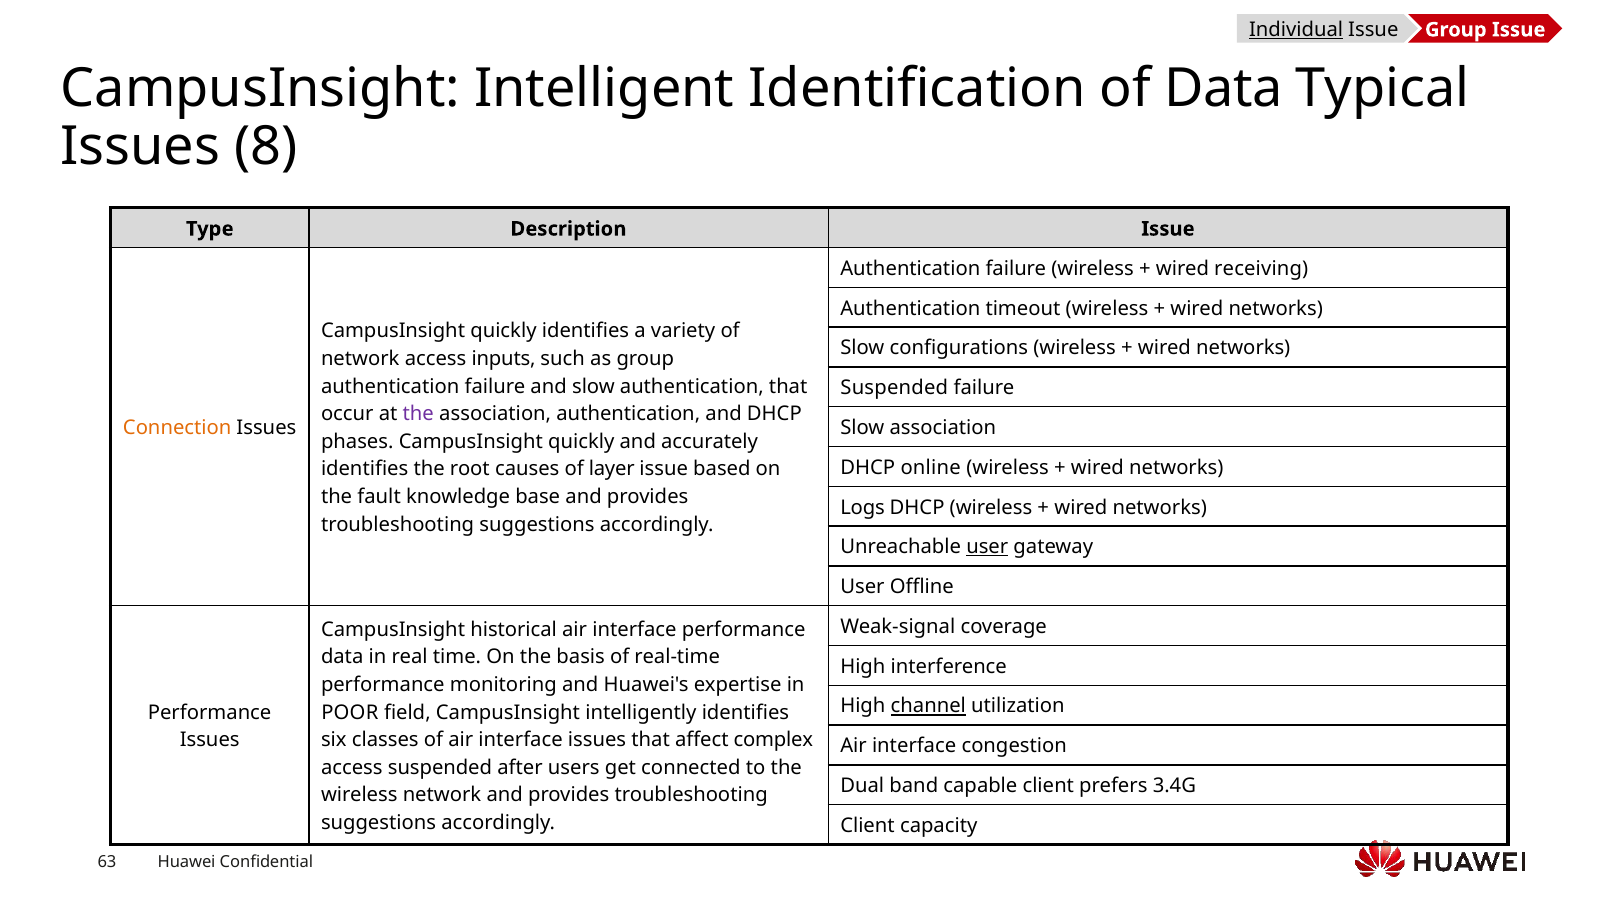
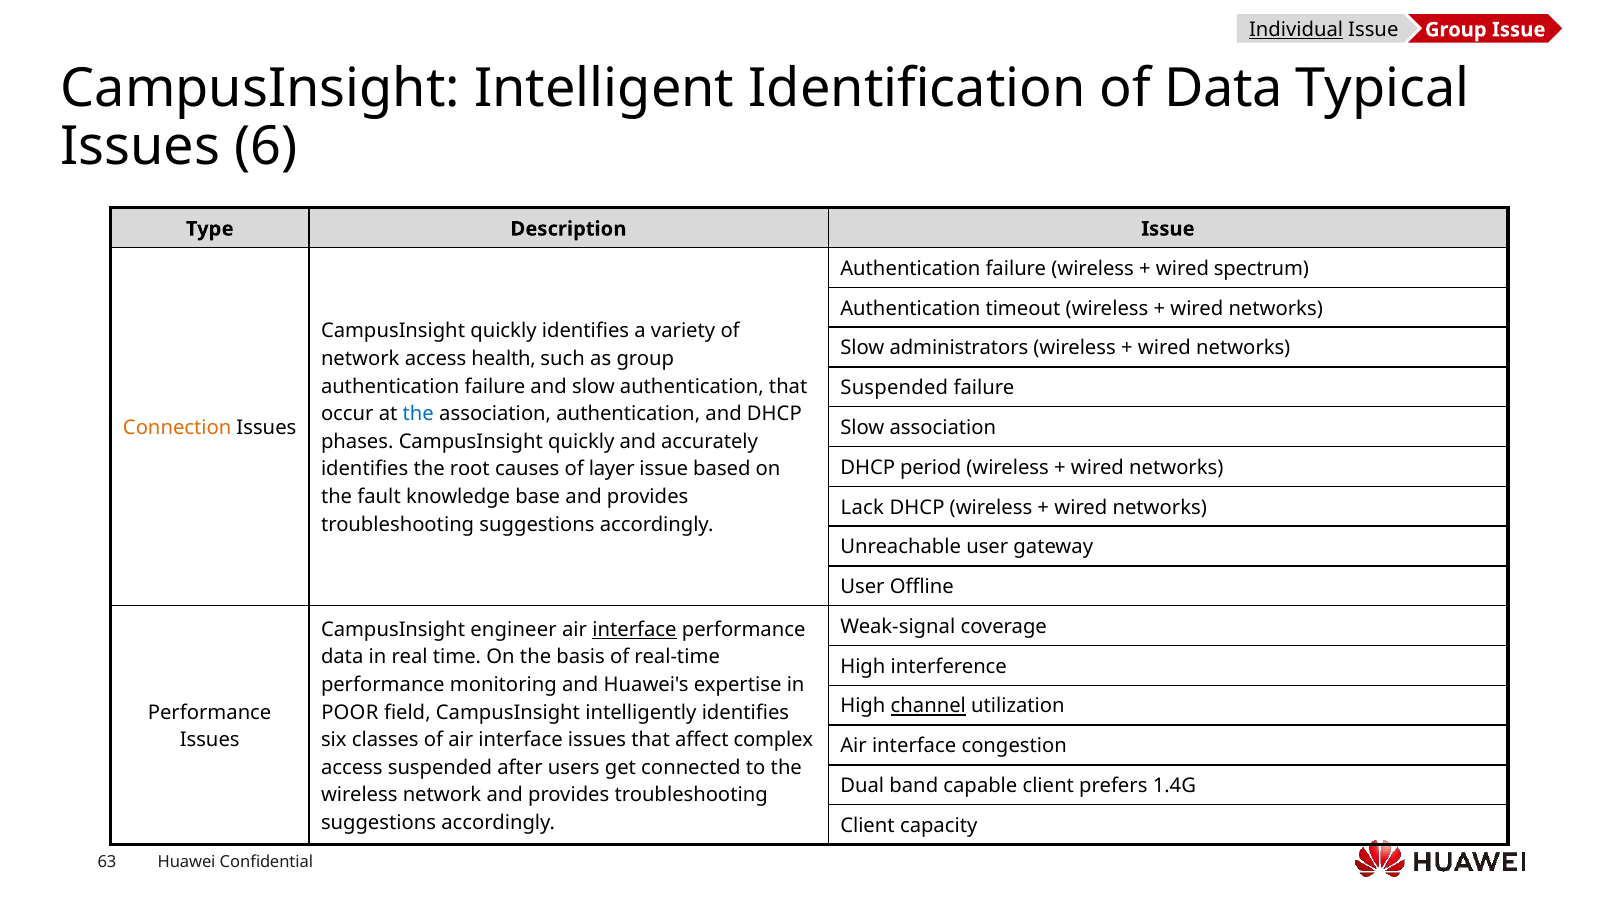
8: 8 -> 6 (266, 147)
receiving: receiving -> spectrum (1261, 269)
configurations: configurations -> administrators (959, 348)
inputs: inputs -> health (504, 359)
the colour: purple -> blue (418, 414)
online: online -> period (931, 468)
Logs: Logs -> Lack (862, 507)
user underline: present -> none (987, 547)
historical: historical -> engineer (514, 630)
interface underline: none -> present (634, 630)
3.4G: 3.4G -> 1.4G (1174, 786)
